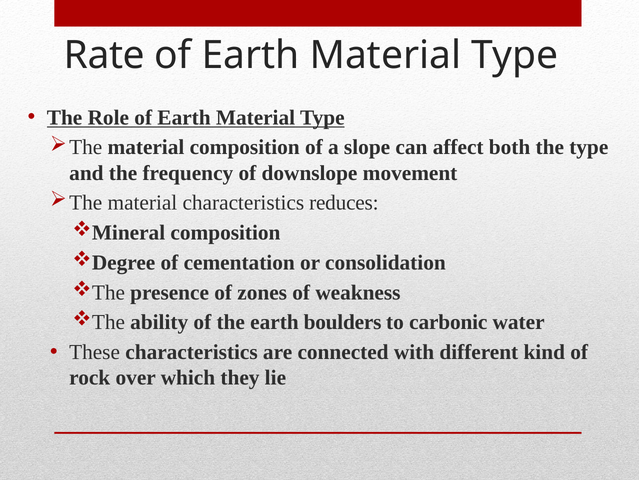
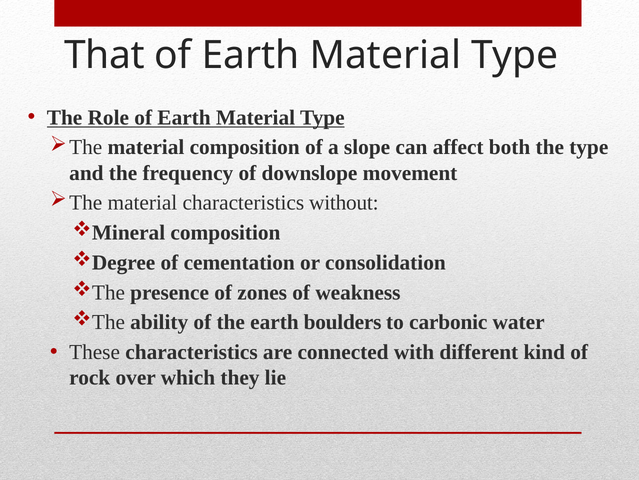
Rate: Rate -> That (104, 55)
reduces: reduces -> without (344, 203)
